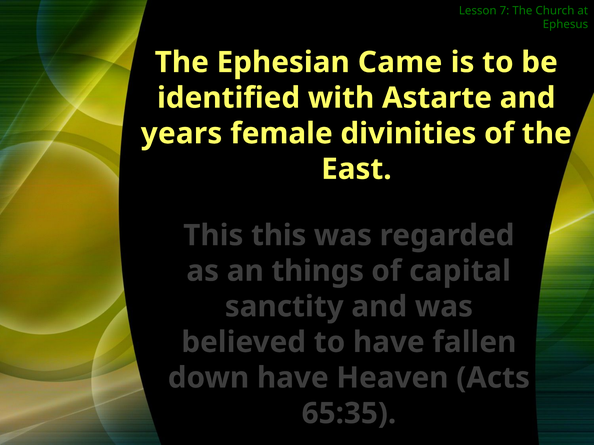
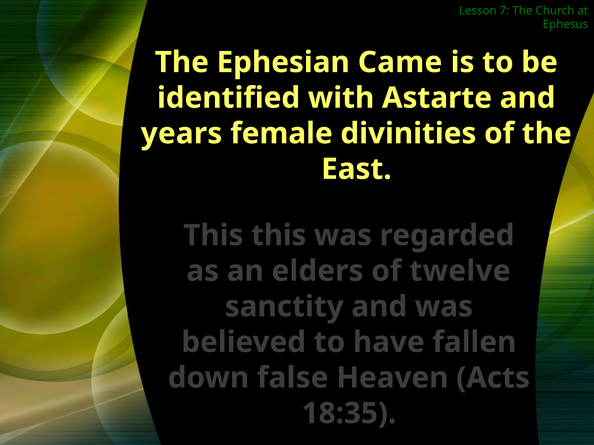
things: things -> elders (318, 271)
capital: capital -> twelve (460, 271)
down have: have -> false (293, 378)
65:35: 65:35 -> 18:35 (349, 414)
